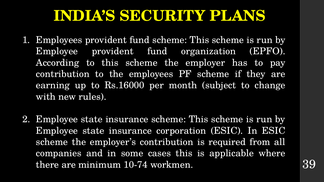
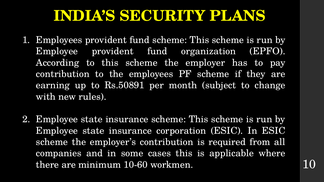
Rs.16000: Rs.16000 -> Rs.50891 (125, 85)
10-74: 10-74 -> 10-60 (136, 165)
39: 39 -> 10 (309, 165)
